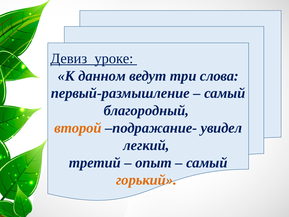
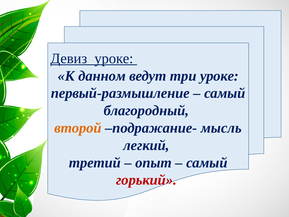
три слова: слова -> уроке (219, 76)
увидел: увидел -> мысль (221, 128)
горький colour: orange -> red (146, 180)
